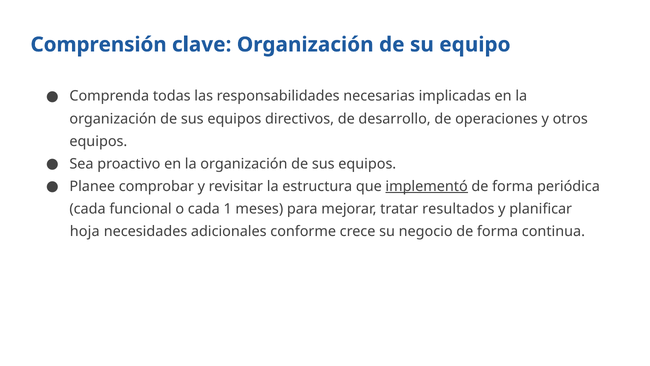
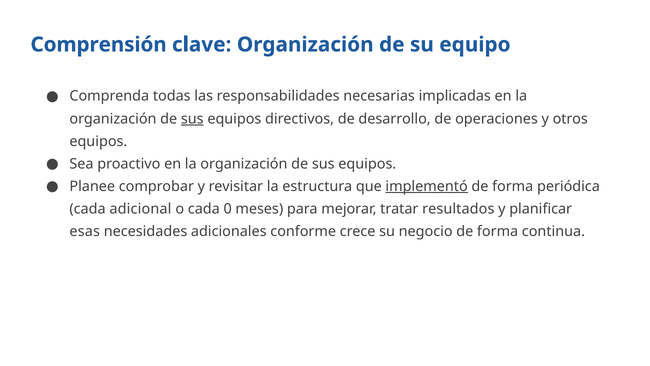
sus underline: none -> present (192, 119)
funcional: funcional -> adicional (140, 209)
1: 1 -> 0 (228, 209)
hoja: hoja -> esas (85, 231)
